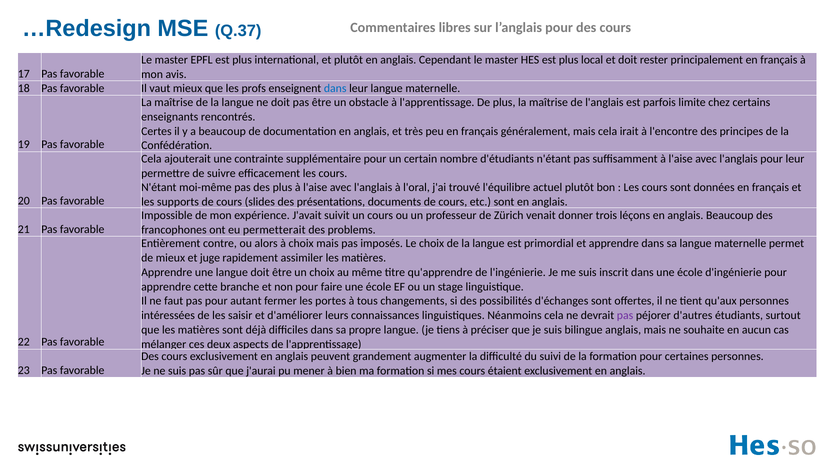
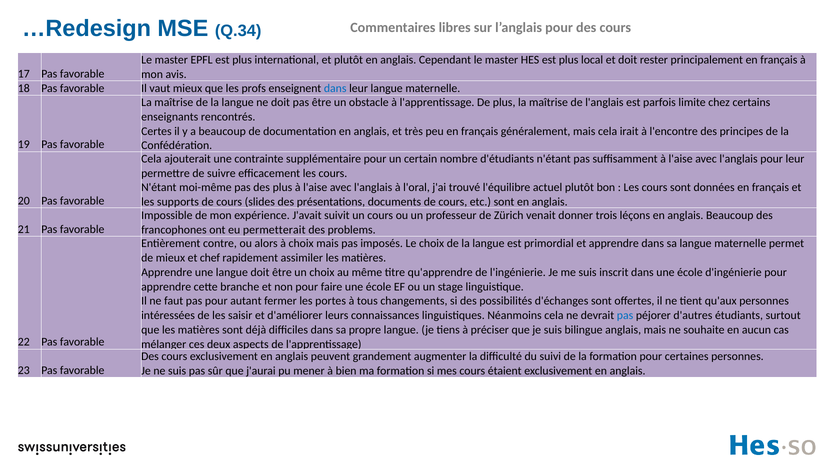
Q.37: Q.37 -> Q.34 (238, 31)
juge: juge -> chef (210, 258)
pas colour: purple -> blue (625, 315)
